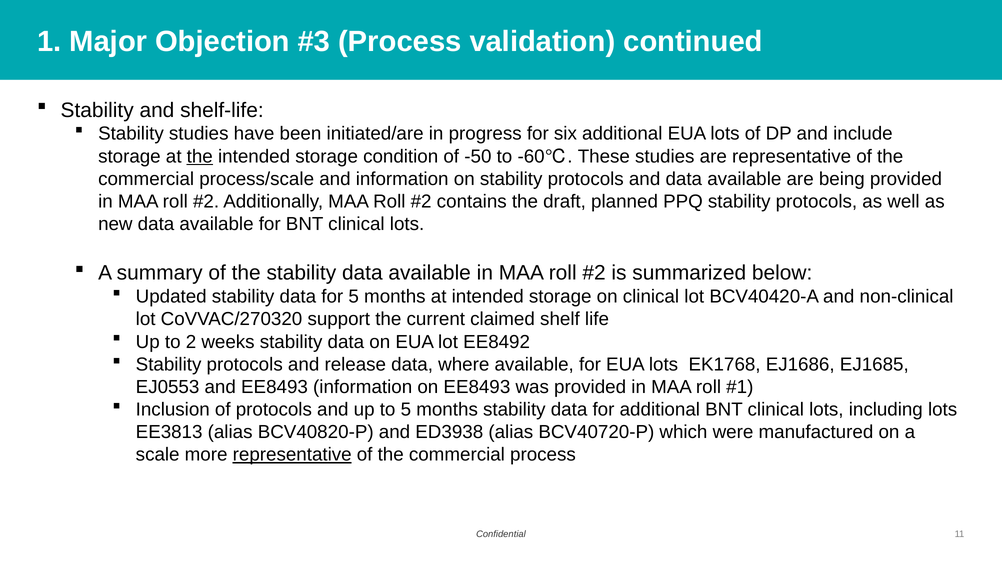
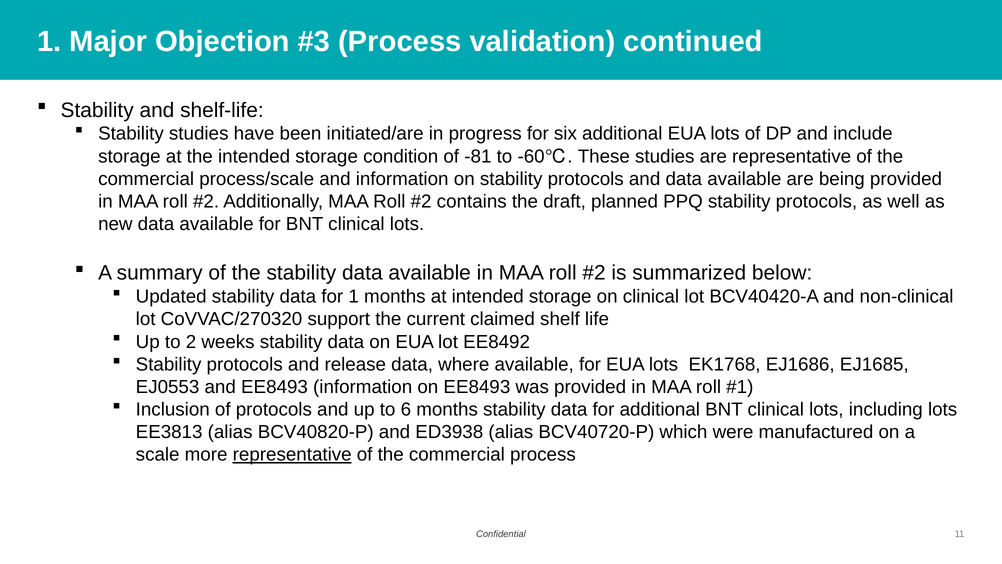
the underline: present -> none (200, 156)
-50: -50 -> -81 (478, 156)
for 5: 5 -> 1 (354, 297)
to 5: 5 -> 6 (406, 409)
